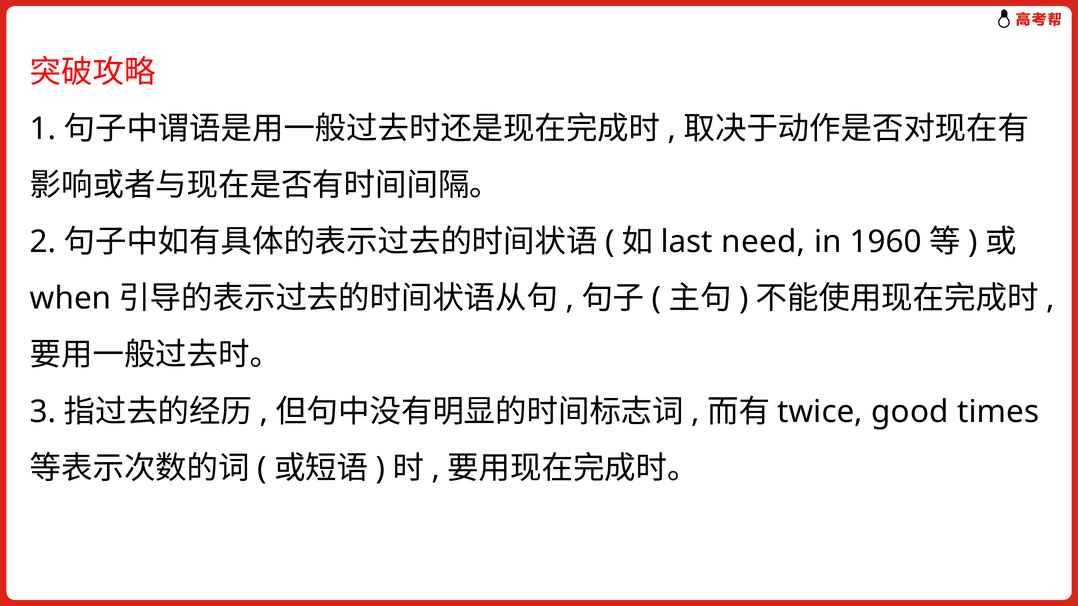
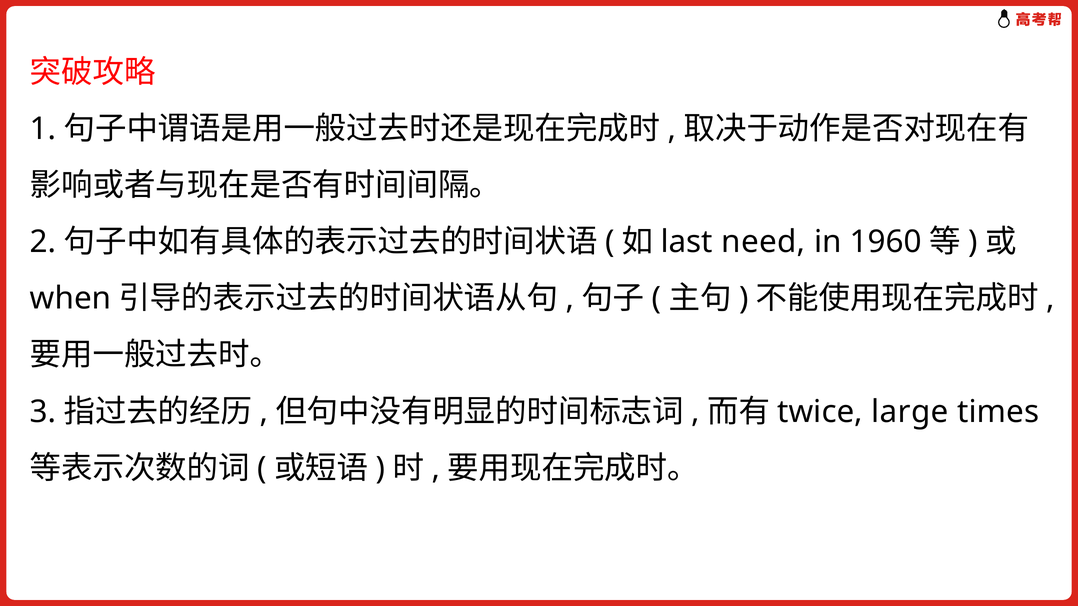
good: good -> large (910, 412)
